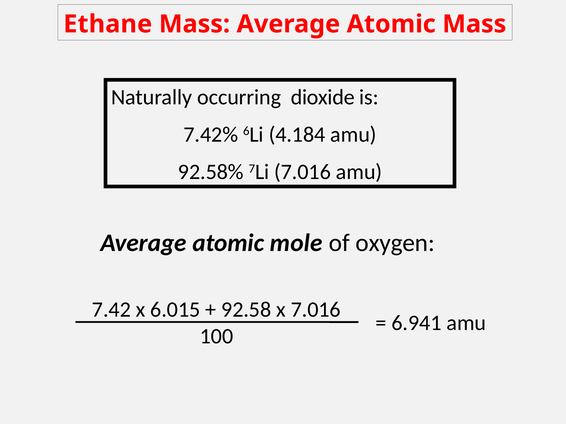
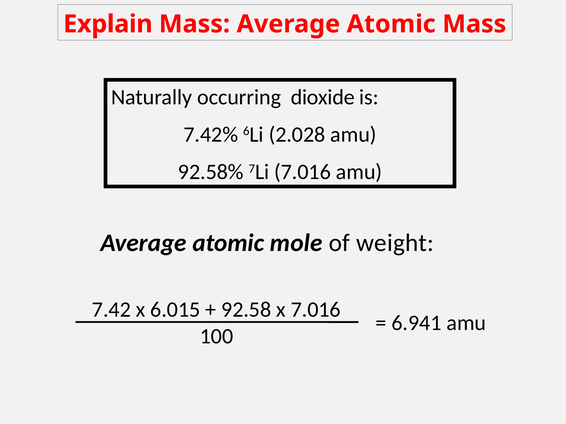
Ethane: Ethane -> Explain (108, 24)
4.184: 4.184 -> 2.028 (297, 135)
oxygen: oxygen -> weight (395, 243)
